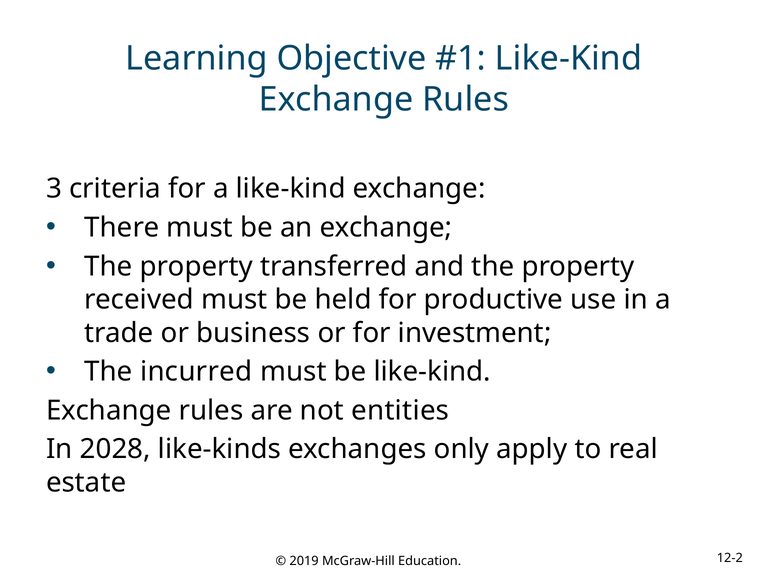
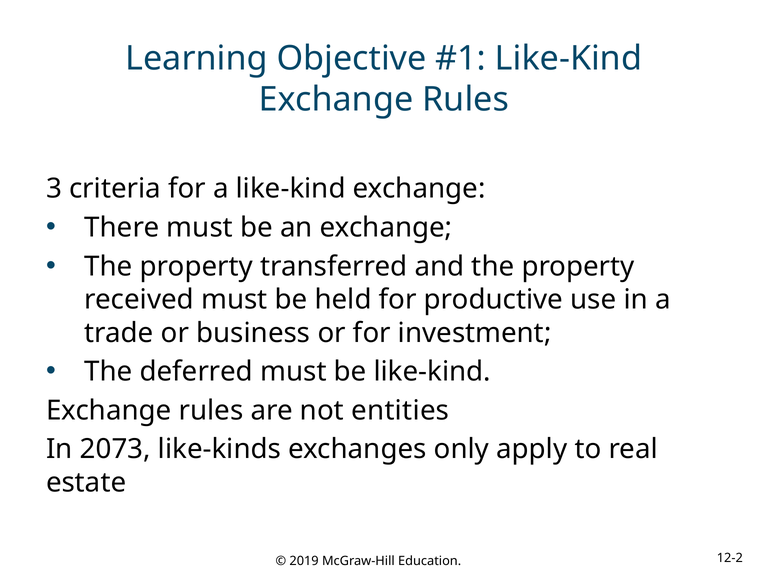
incurred: incurred -> deferred (196, 372)
2028: 2028 -> 2073 (115, 449)
